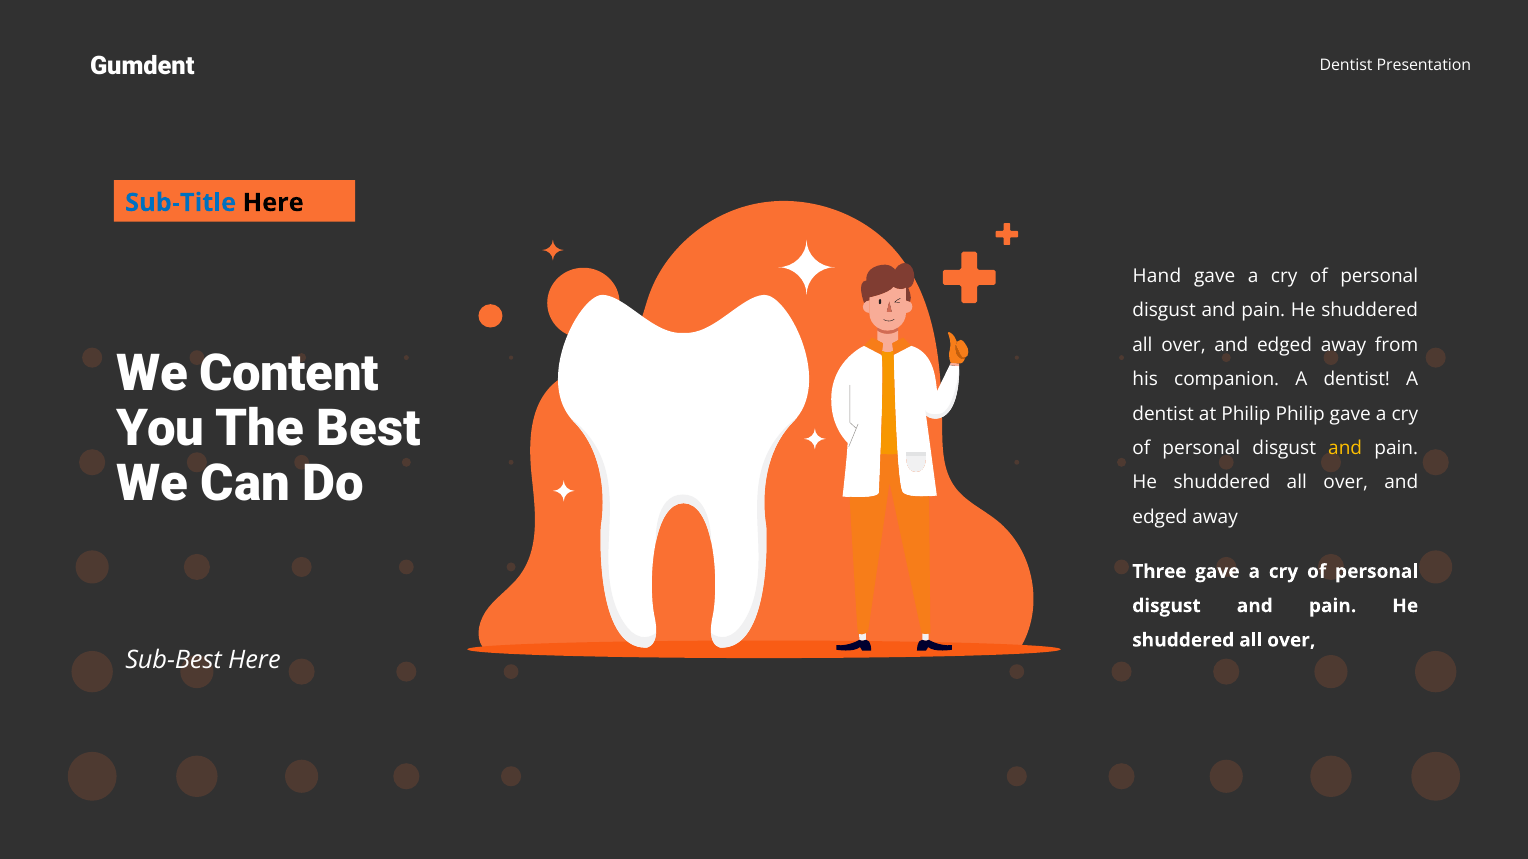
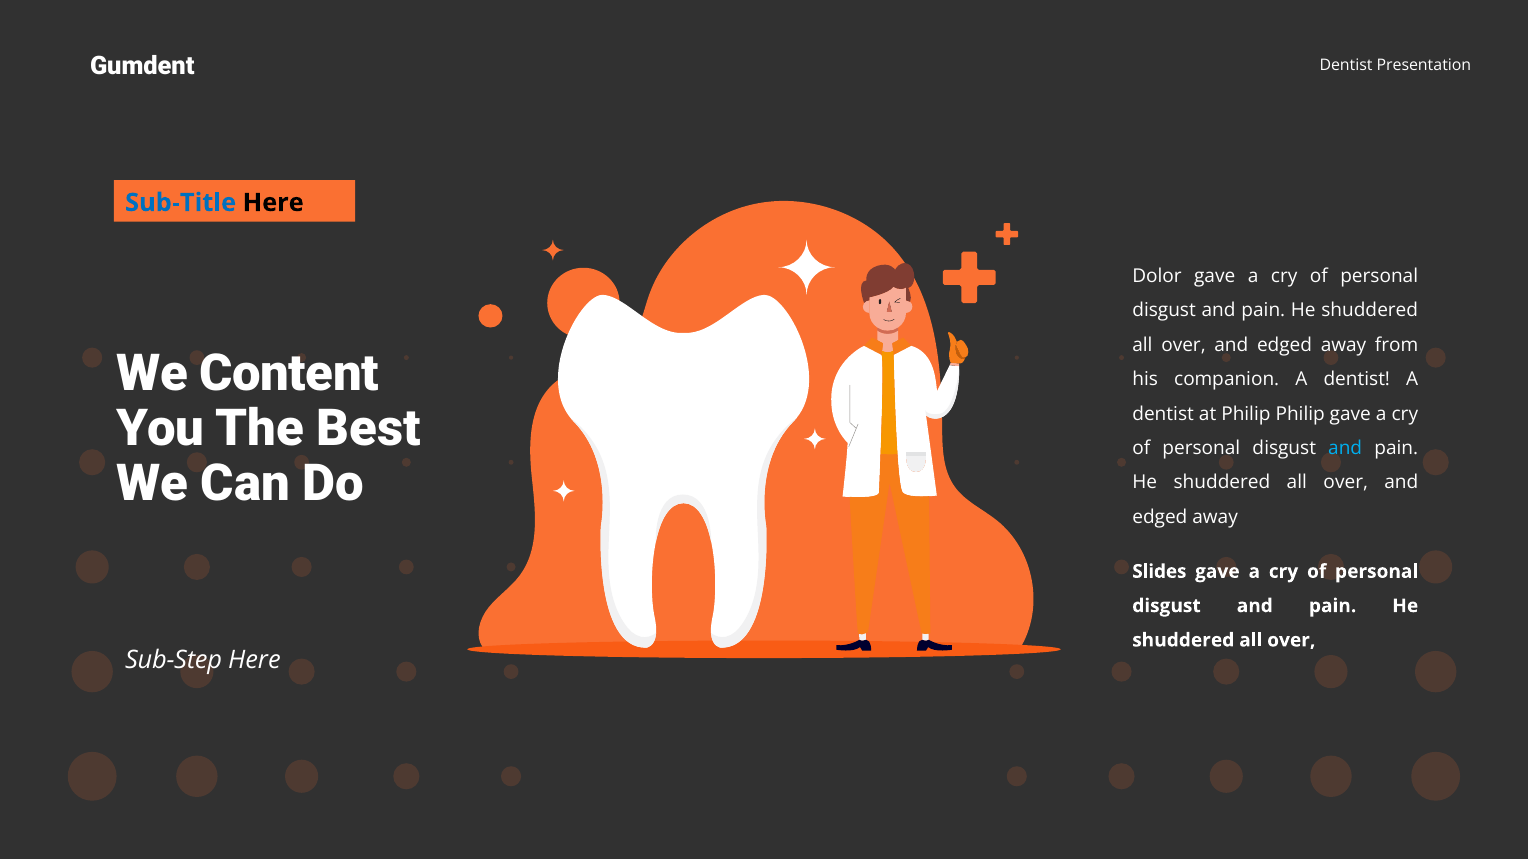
Hand: Hand -> Dolor (1157, 276)
and colour: yellow -> light blue (1345, 448)
Three: Three -> Slides (1159, 572)
Sub-Best: Sub-Best -> Sub-Step (174, 660)
